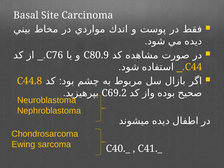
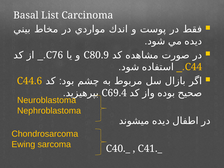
Site: Site -> List (50, 15)
C44.8: C44.8 -> C44.6 (30, 81)
C69.2: C69.2 -> C69.4 (114, 93)
